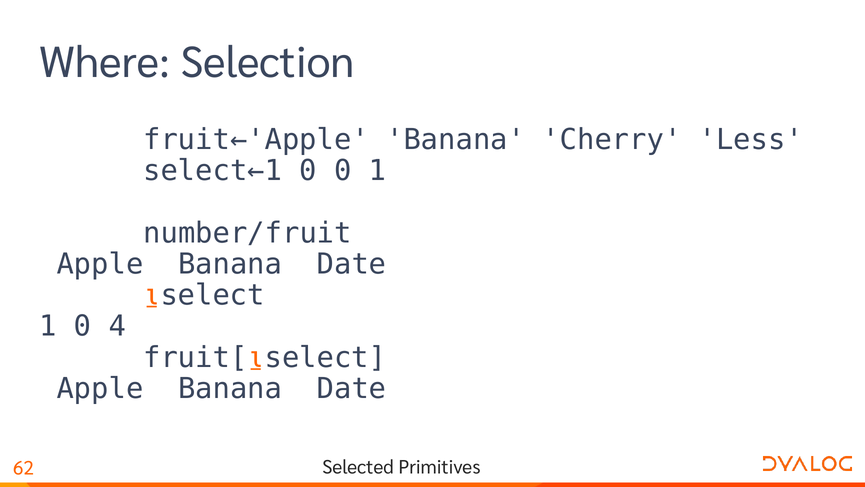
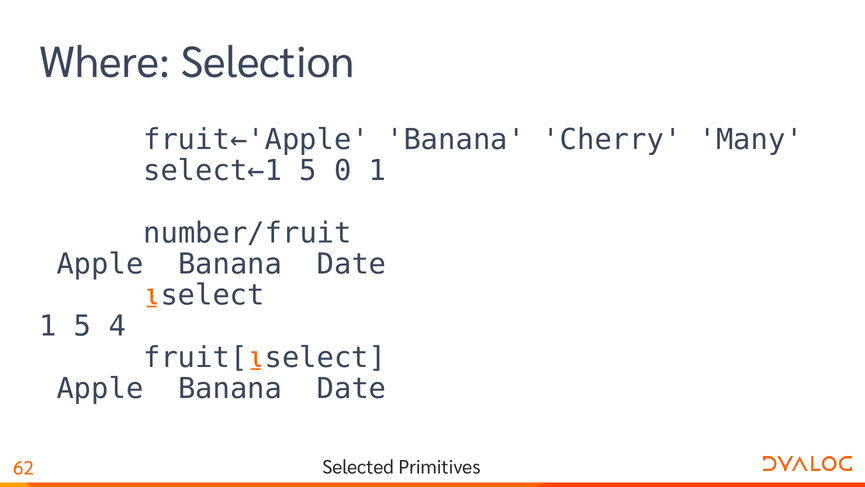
Less: Less -> Many (751, 139)
select←1 0: 0 -> 5 (308, 171)
1 0: 0 -> 5 (83, 326)
